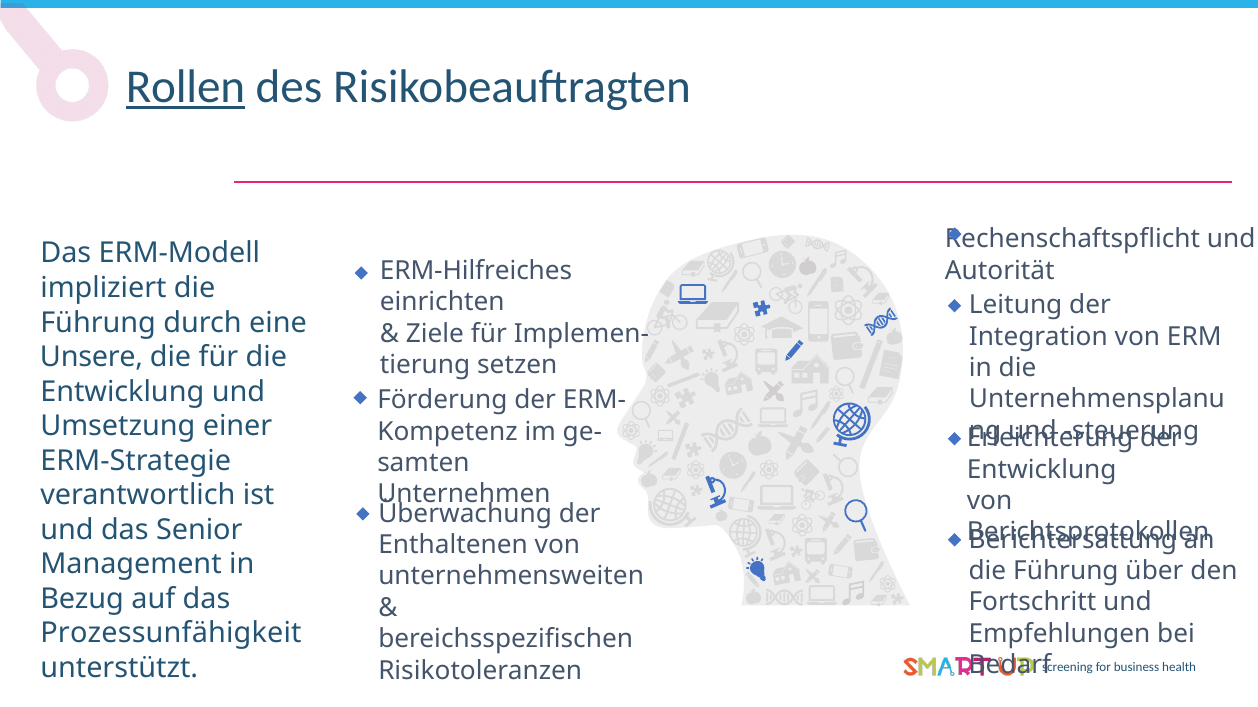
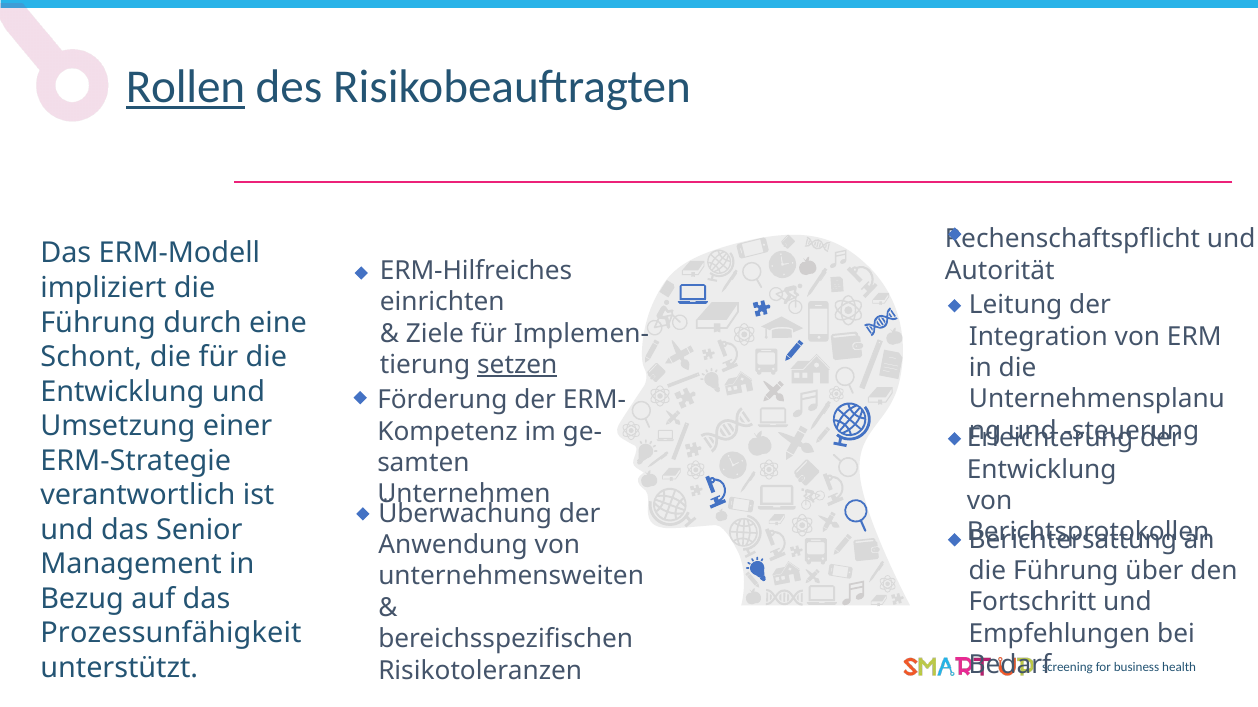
Unsere: Unsere -> Schont (91, 357)
setzen underline: none -> present (517, 365)
Enthaltenen: Enthaltenen -> Anwendung (453, 545)
